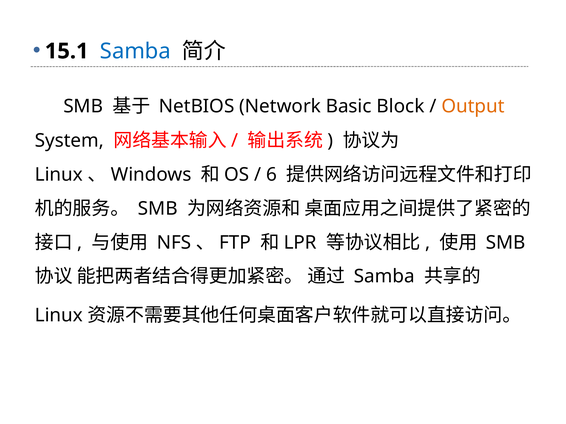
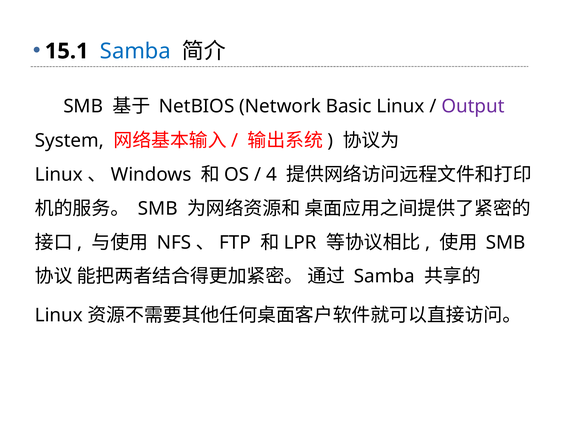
Basic Block: Block -> Linux (401, 106)
Output colour: orange -> purple (473, 106)
6: 6 -> 4 (271, 175)
